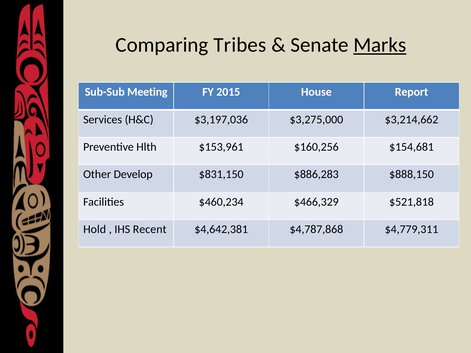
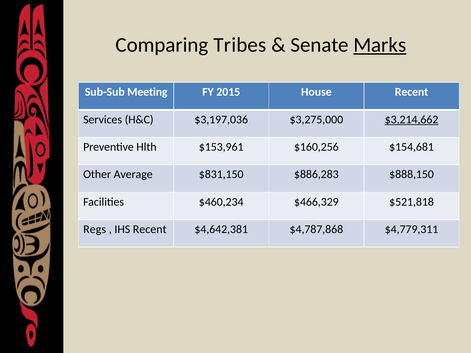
House Report: Report -> Recent (412, 92)
$3,214,662 underline: none -> present (412, 120)
Develop: Develop -> Average (133, 175)
Hold: Hold -> Regs (95, 229)
